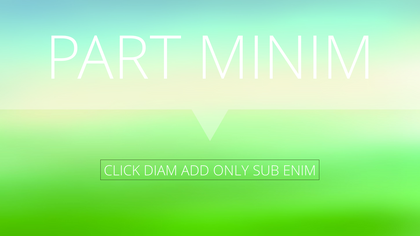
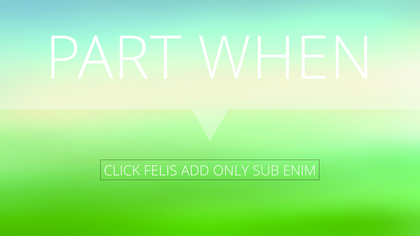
MINIM: MINIM -> WHEN (285, 59)
DIAM: DIAM -> FELIS (160, 171)
